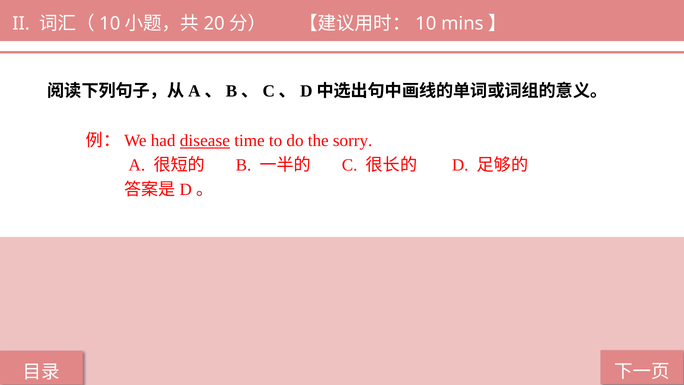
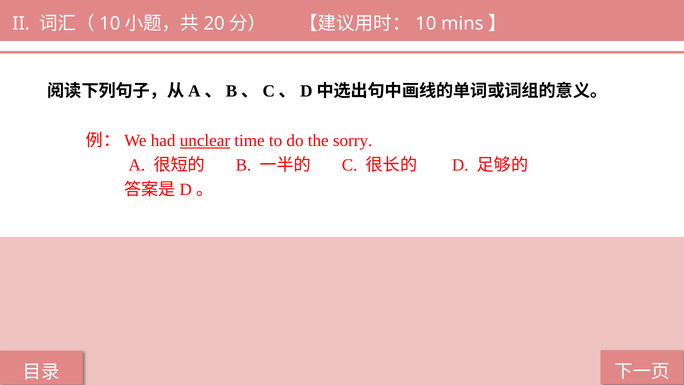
disease: disease -> unclear (205, 140)
